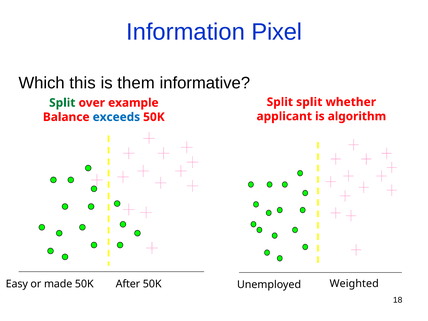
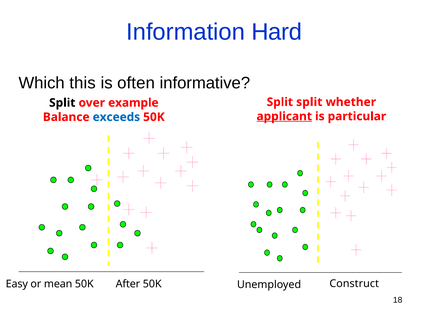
Pixel: Pixel -> Hard (277, 32)
them: them -> often (136, 83)
Split colour: green -> black (62, 103)
applicant underline: none -> present (284, 116)
algorithm: algorithm -> particular (357, 116)
made: made -> mean (58, 284)
Weighted: Weighted -> Construct (354, 284)
